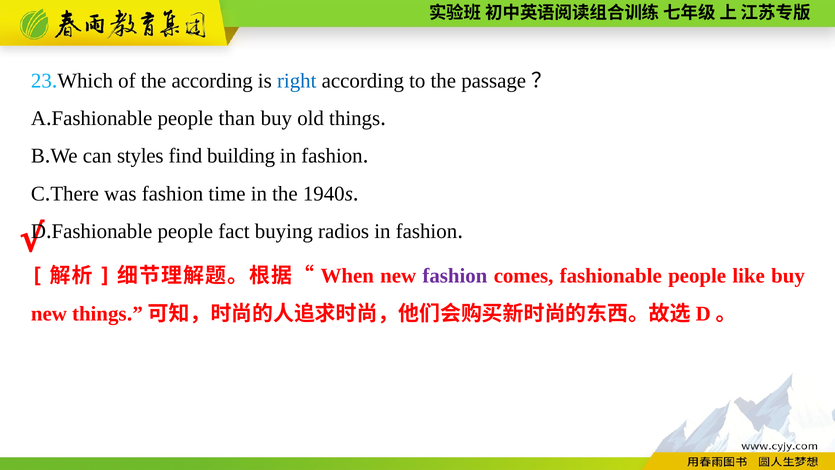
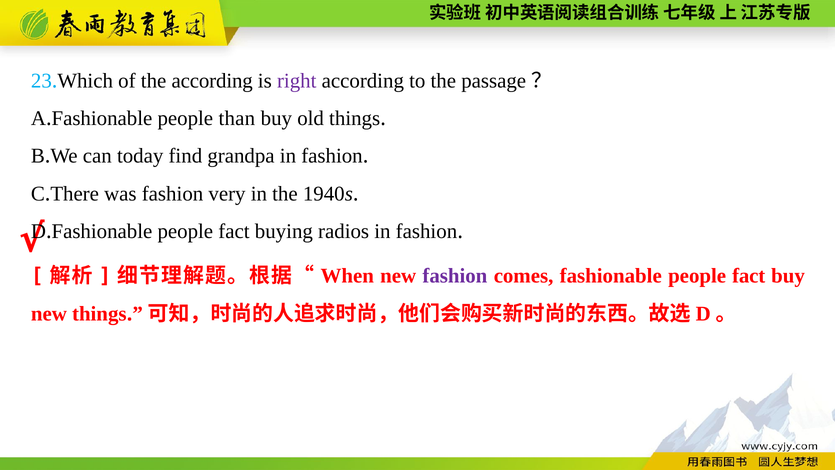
right colour: blue -> purple (297, 81)
styles: styles -> today (140, 156)
building: building -> grandpa (241, 156)
time: time -> very (227, 194)
comes fashionable people like: like -> fact (749, 276)
